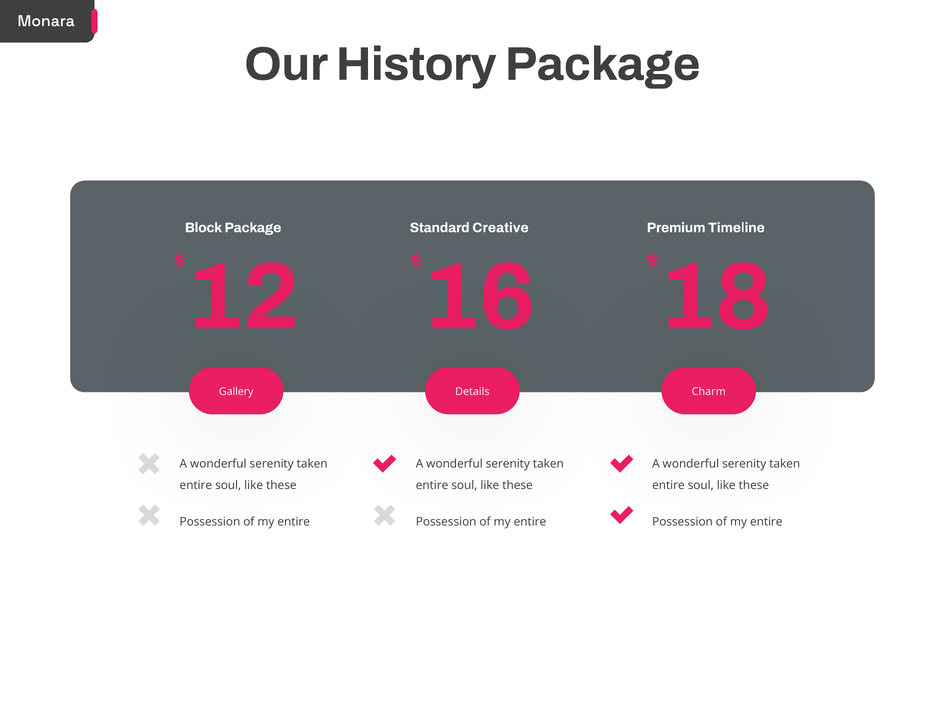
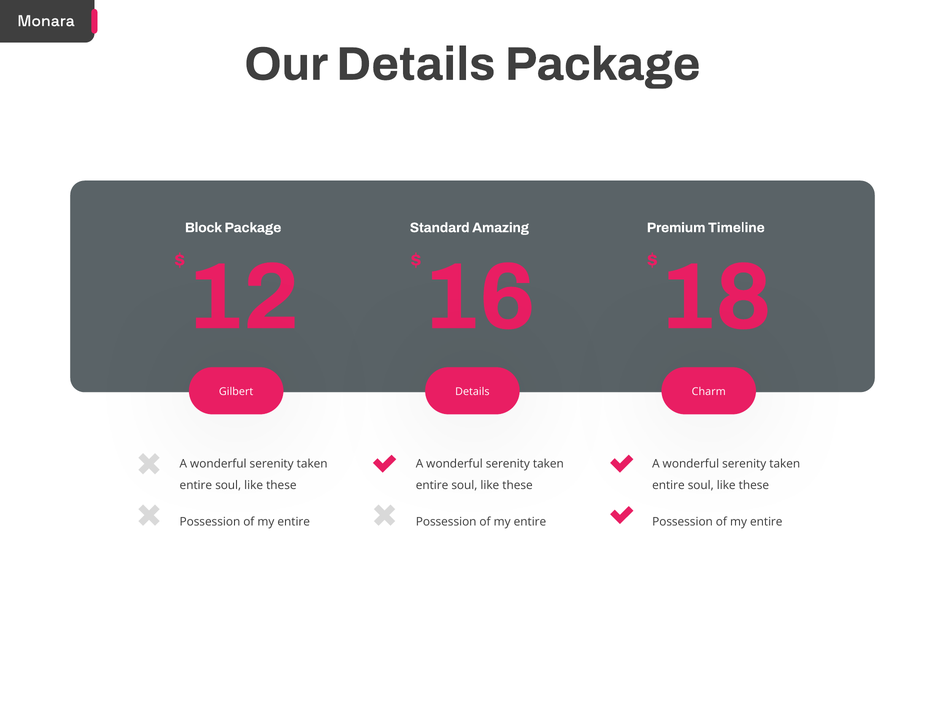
Our History: History -> Details (416, 64)
Creative: Creative -> Amazing (501, 228)
Gallery: Gallery -> Gilbert (236, 392)
